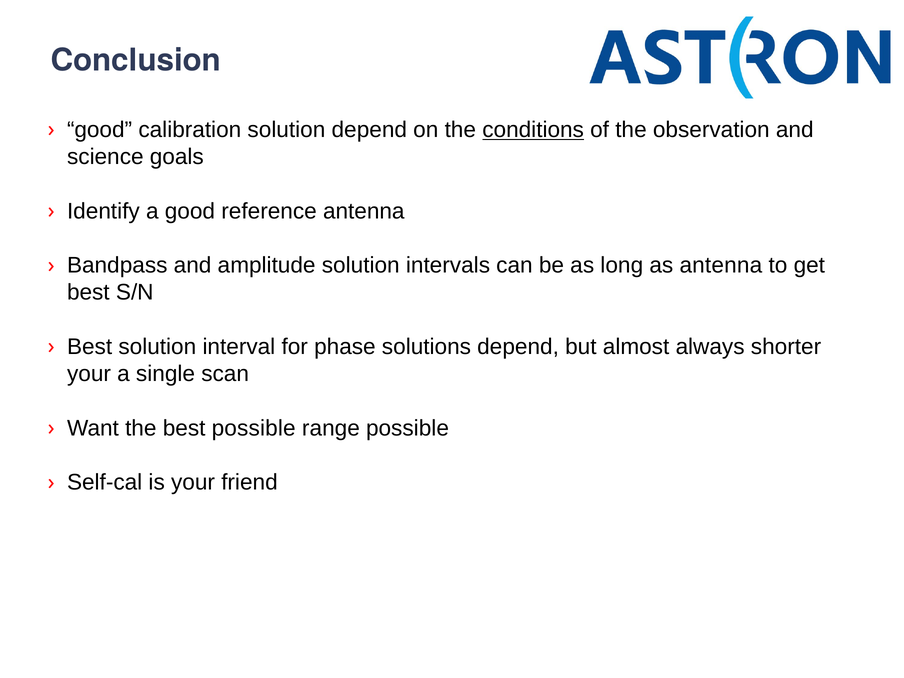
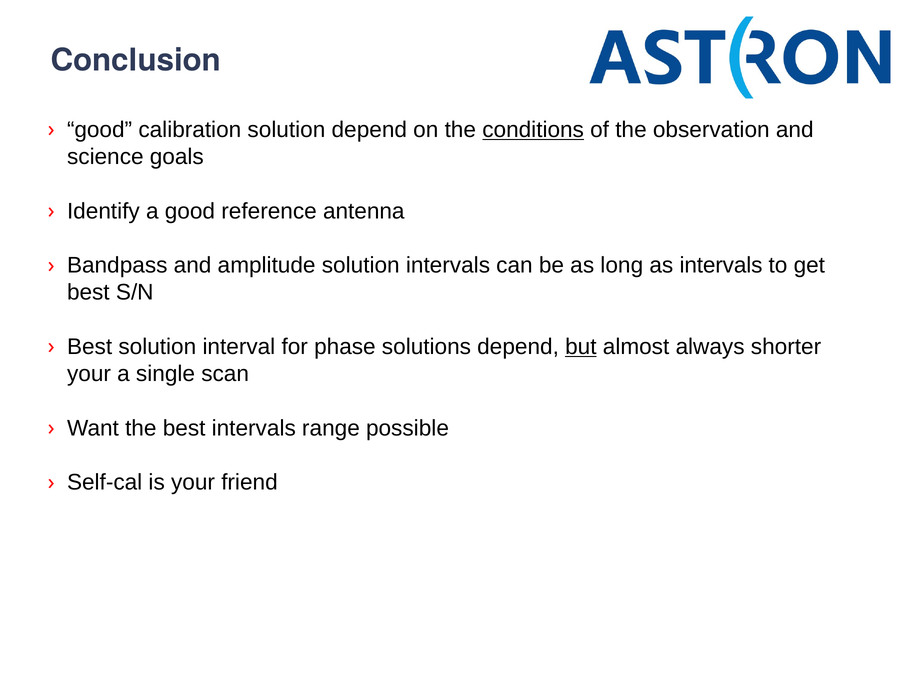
as antenna: antenna -> intervals (721, 265)
but underline: none -> present (581, 347)
best possible: possible -> intervals (254, 428)
